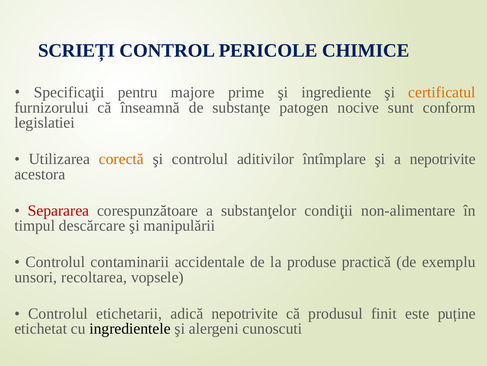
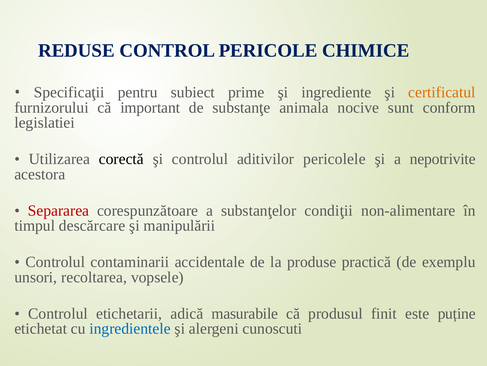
SCRIEȚI: SCRIEȚI -> REDUSE (76, 51)
majore: majore -> subiect (193, 92)
înseamnă: înseamnă -> important (150, 107)
patogen: patogen -> animala (304, 107)
corectă colour: orange -> black (121, 159)
întîmplare: întîmplare -> pericolele (334, 159)
adică nepotrivite: nepotrivite -> masurabile (245, 313)
ingredientele colour: black -> blue (130, 328)
